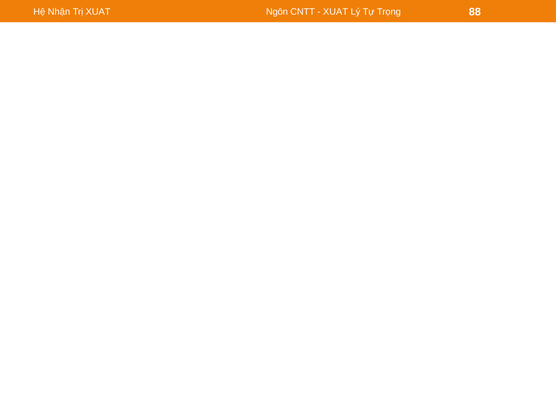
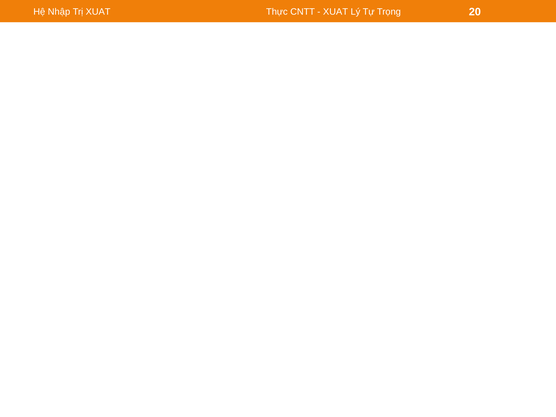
Nhận: Nhận -> Nhập (59, 12)
Ngôn: Ngôn -> Thực (277, 12)
88: 88 -> 20 (475, 12)
